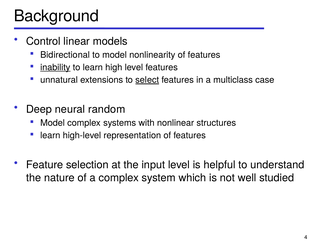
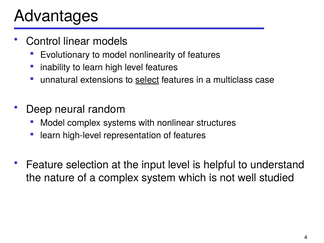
Background: Background -> Advantages (56, 16)
Bidirectional: Bidirectional -> Evolutionary (65, 55)
inability underline: present -> none (55, 67)
